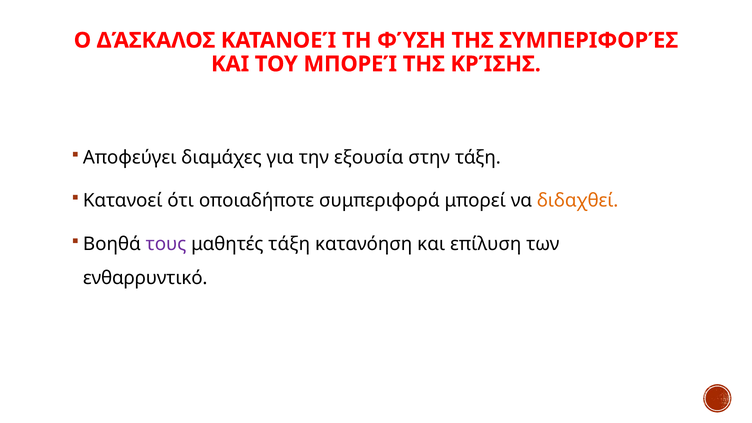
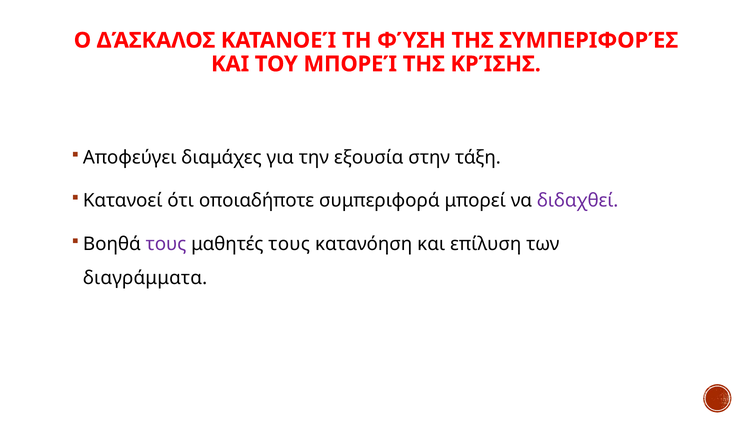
διδαχθεί colour: orange -> purple (578, 201)
μαθητές τάξη: τάξη -> τους (289, 244)
ενθαρρυντικό: ενθαρρυντικό -> διαγράμματα (145, 278)
